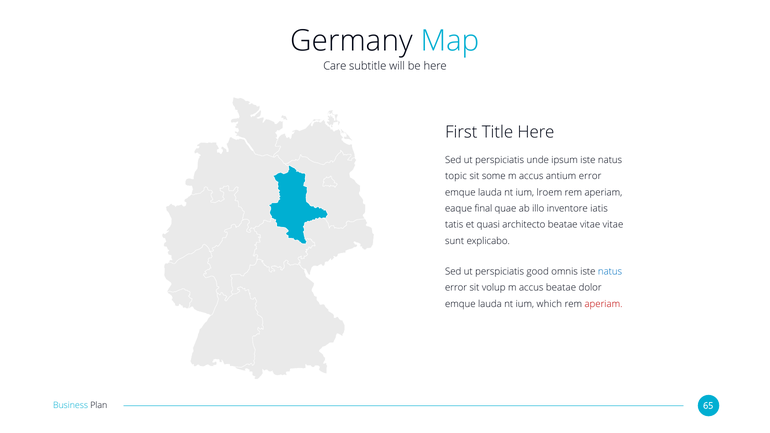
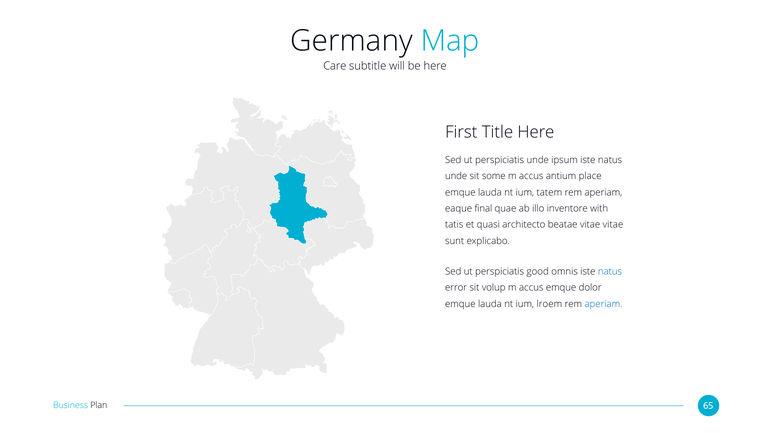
topic: topic -> unde (456, 176)
antium error: error -> place (590, 176)
lroem: lroem -> tatem (549, 193)
iatis: iatis -> with (599, 209)
accus beatae: beatae -> emque (561, 288)
which: which -> lroem (549, 304)
aperiam colour: red -> blue (603, 304)
